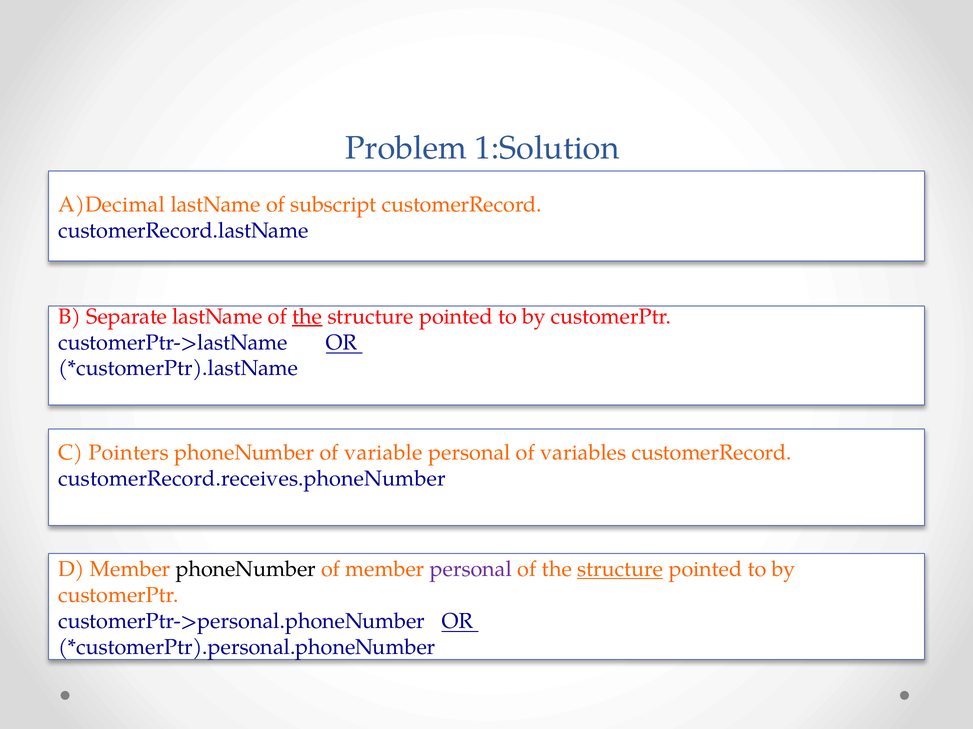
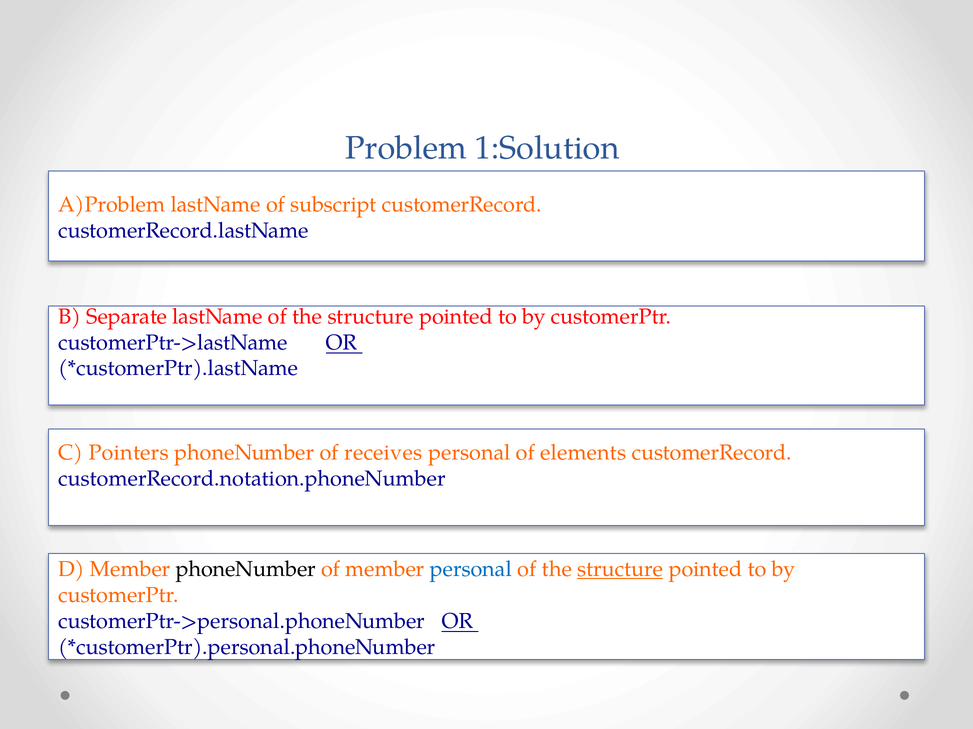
A)Decimal: A)Decimal -> A)Problem (112, 205)
the underline: present -> none (307, 317)
variable: variable -> receives (383, 453)
variables: variables -> elements (583, 453)
customerRecord.receives.phoneNumber: customerRecord.receives.phoneNumber -> customerRecord.notation.phoneNumber (252, 479)
personal colour: purple -> blue (471, 570)
